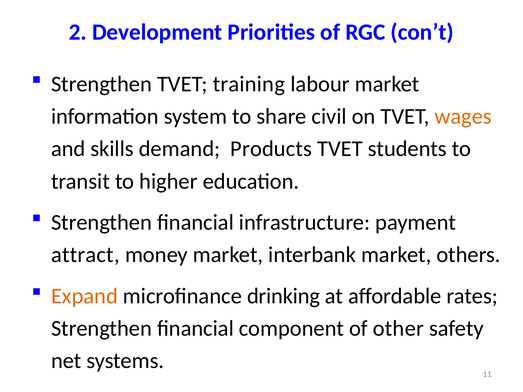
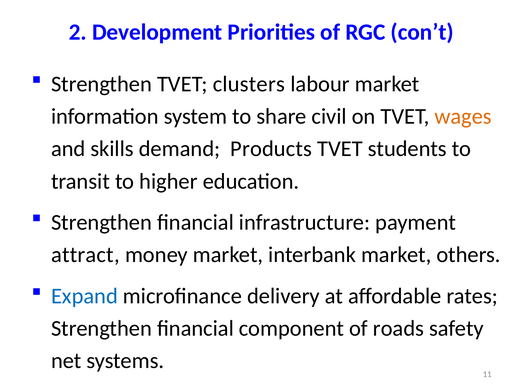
training: training -> clusters (249, 84)
Expand colour: orange -> blue (84, 296)
drinking: drinking -> delivery (283, 296)
other: other -> roads (398, 329)
